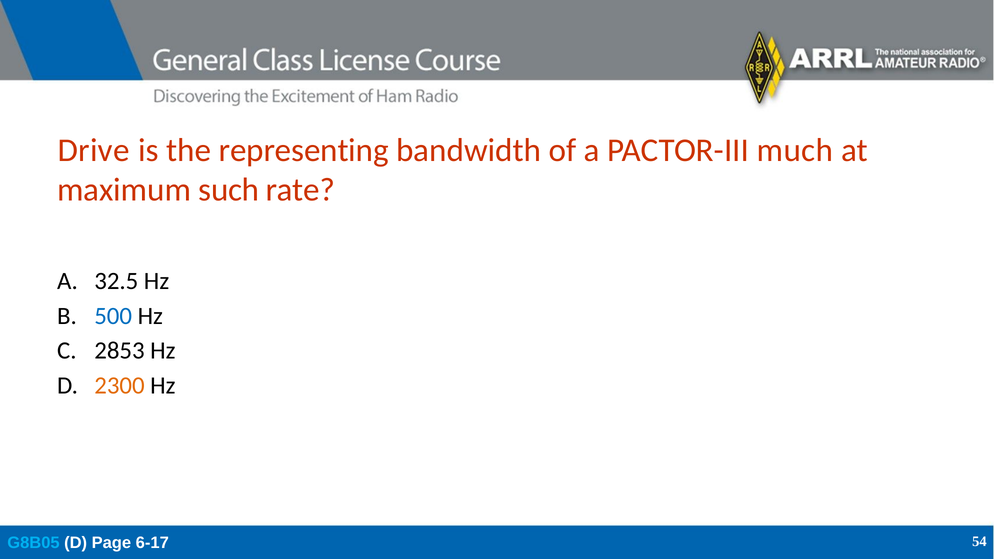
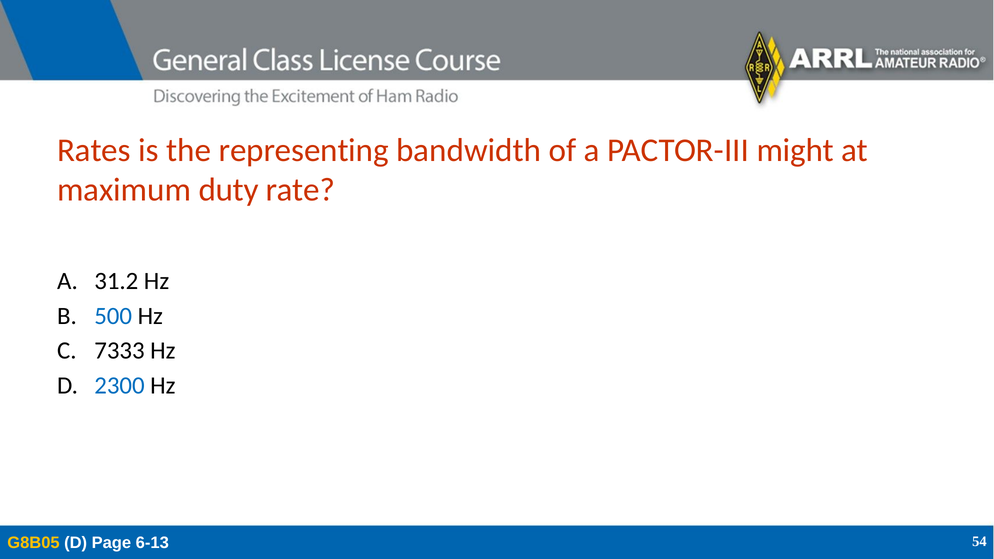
Drive: Drive -> Rates (94, 150)
much: much -> might (795, 150)
such: such -> duty (229, 190)
32.5: 32.5 -> 31.2 (116, 281)
2853: 2853 -> 7333 (119, 351)
2300 colour: orange -> blue (119, 386)
G8B05 colour: light blue -> yellow (33, 543)
6-17: 6-17 -> 6-13 (152, 543)
